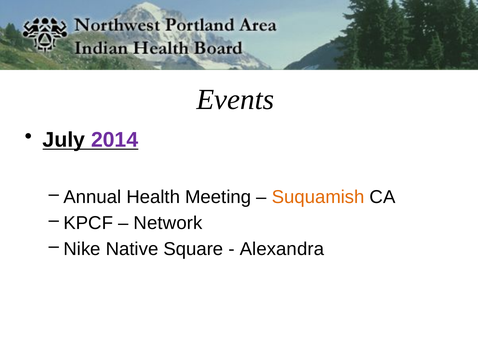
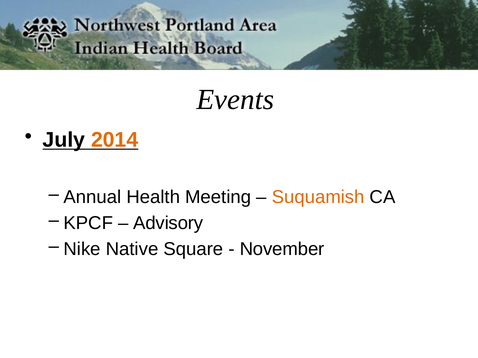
2014 colour: purple -> orange (115, 140)
Network: Network -> Advisory (168, 223)
Alexandra: Alexandra -> November (282, 249)
